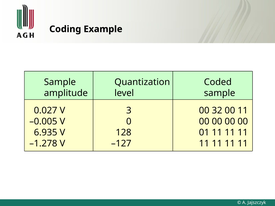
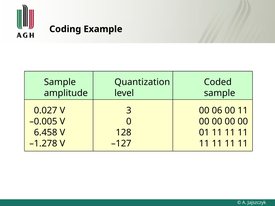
32: 32 -> 06 (217, 111)
6.935: 6.935 -> 6.458 (46, 133)
